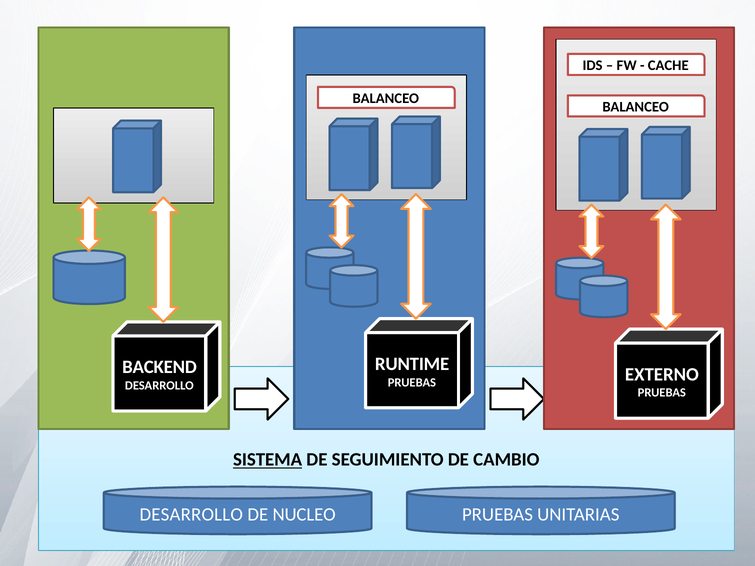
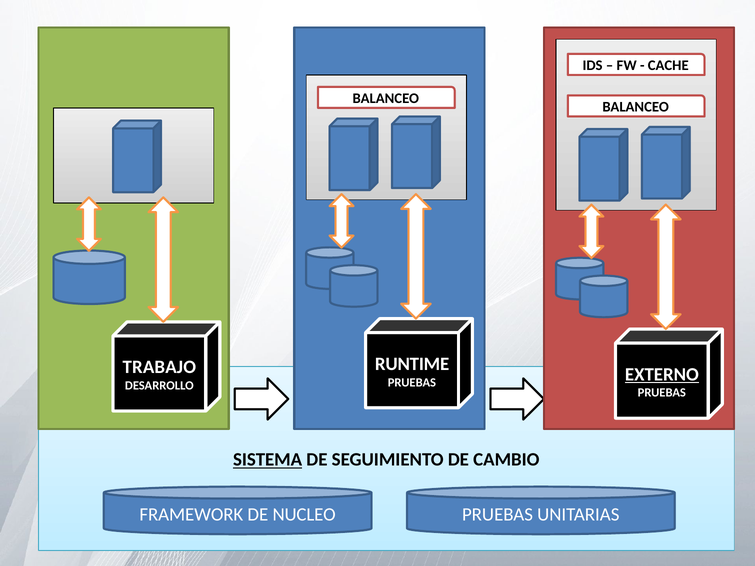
BACKEND: BACKEND -> TRABAJO (159, 367)
EXTERNO underline: none -> present (662, 375)
DESARROLLO: DESARROLLO -> FRAMEWORK (191, 515)
